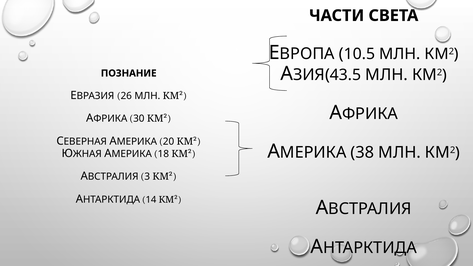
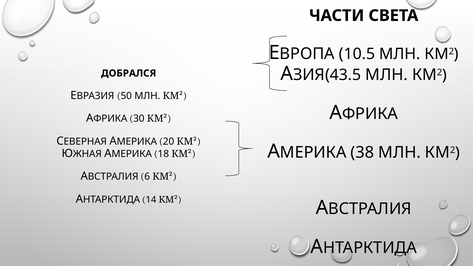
ПОЗНАНИЕ: ПОЗНАНИЕ -> ДОБРАЛСЯ (129, 73)
26: 26 -> 50 (126, 96)
3: 3 -> 6 (147, 177)
